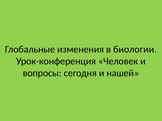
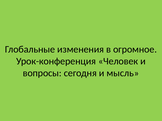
биологии: биологии -> огромное (135, 50)
нашей: нашей -> мысль (123, 73)
